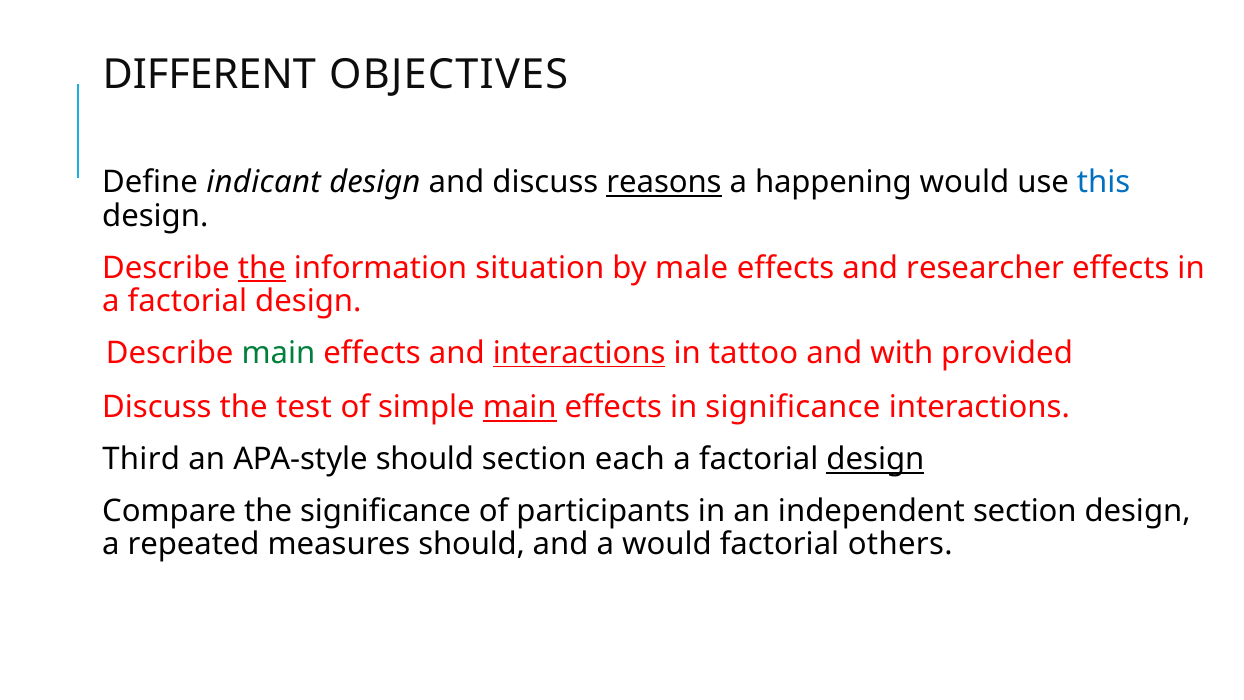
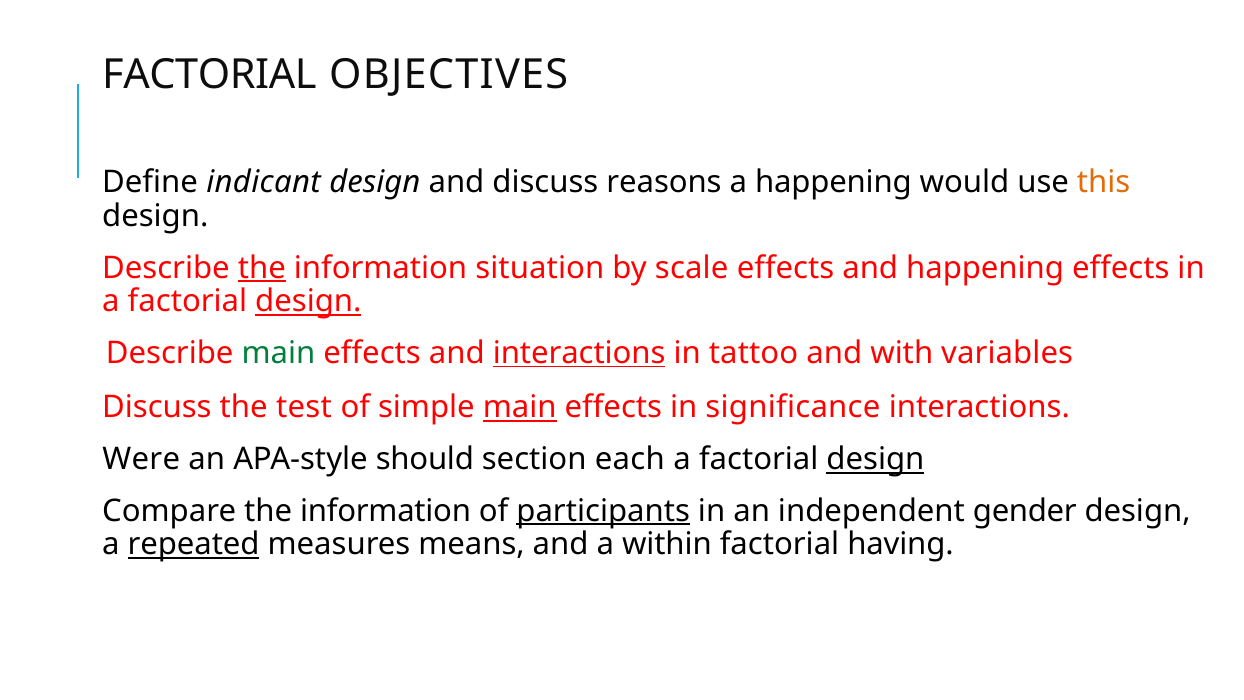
DIFFERENT: DIFFERENT -> FACTORIAL (209, 74)
reasons underline: present -> none (664, 182)
this colour: blue -> orange (1104, 182)
male: male -> scale (692, 268)
and researcher: researcher -> happening (985, 268)
design underline: none -> present (308, 301)
provided: provided -> variables (1007, 353)
Third: Third -> Were (141, 459)
Compare the significance: significance -> information (386, 511)
participants underline: none -> present (603, 511)
independent section: section -> gender (1025, 511)
repeated underline: none -> present (194, 544)
measures should: should -> means (472, 544)
a would: would -> within (667, 544)
others: others -> having (900, 544)
